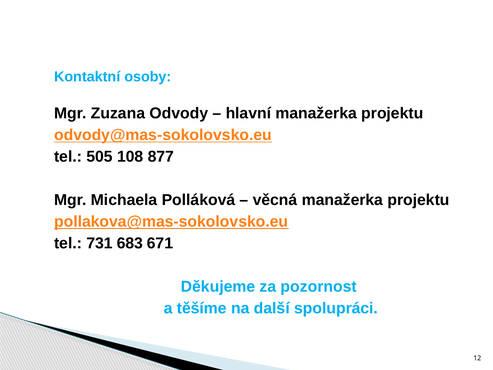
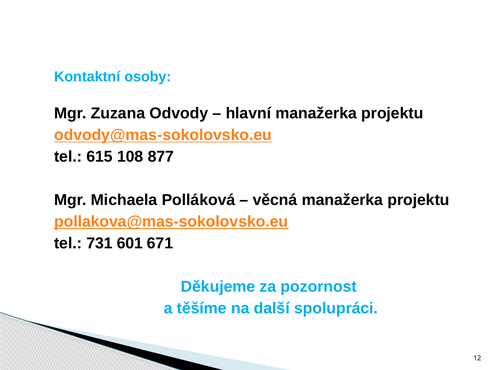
505: 505 -> 615 (100, 157)
683: 683 -> 601 (130, 243)
